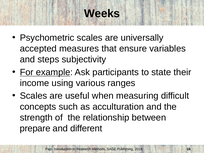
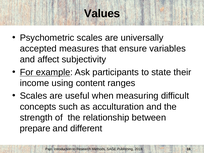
Weeks: Weeks -> Values (102, 14)
steps: steps -> affect (48, 59)
various: various -> content (91, 83)
